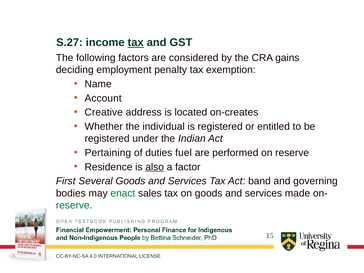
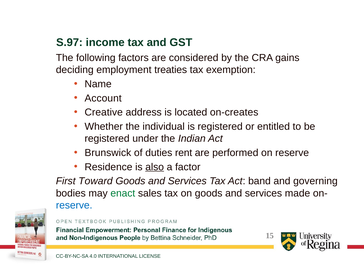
S.27: S.27 -> S.97 (69, 43)
tax underline: present -> none (136, 43)
penalty: penalty -> treaties (171, 70)
Pertaining: Pertaining -> Brunswick (108, 153)
fuel: fuel -> rent (184, 153)
Several: Several -> Toward (95, 181)
reserve colour: green -> blue (74, 205)
